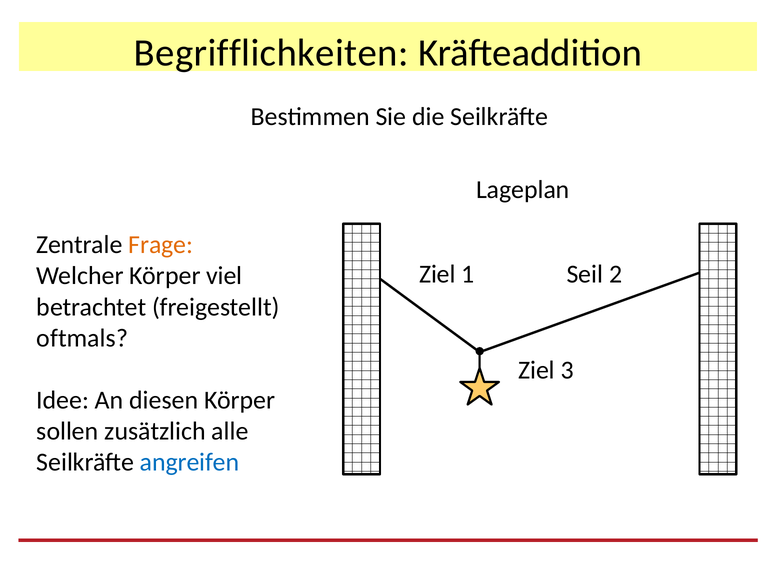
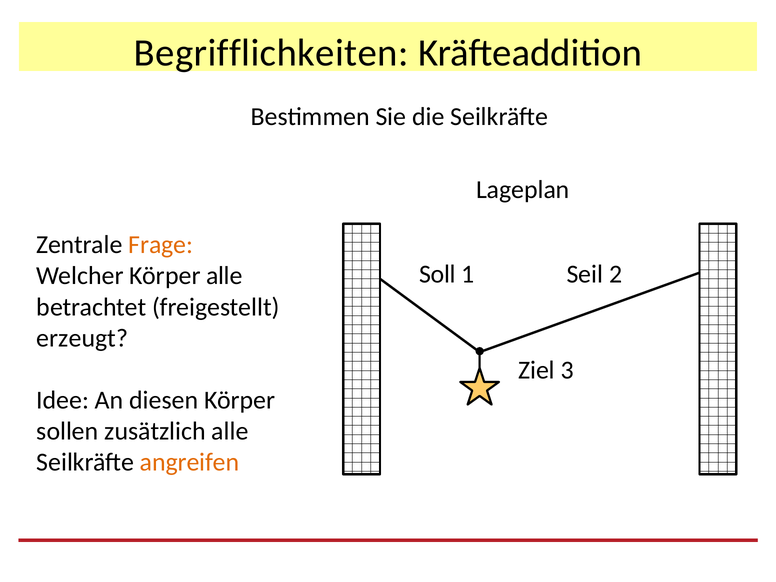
Ziel: Ziel -> Soll (437, 274)
Körper viel: viel -> alle (224, 276)
oftmals: oftmals -> erzeugt (82, 338)
angreifen colour: blue -> orange (190, 462)
